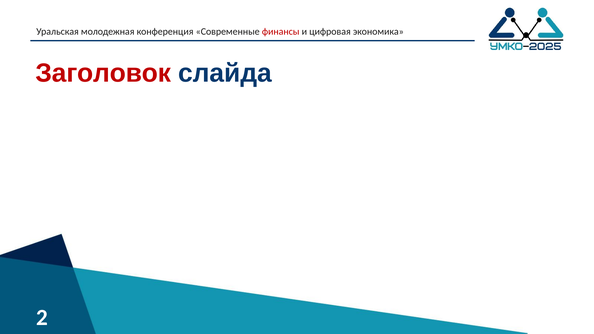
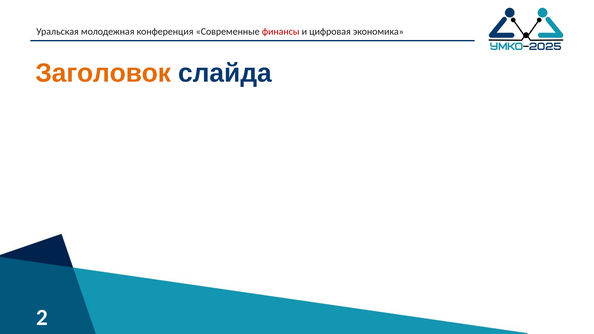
Заголовок colour: red -> orange (103, 73)
